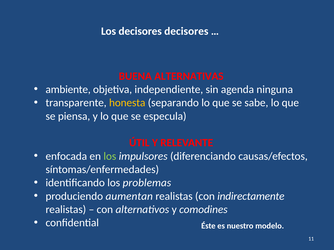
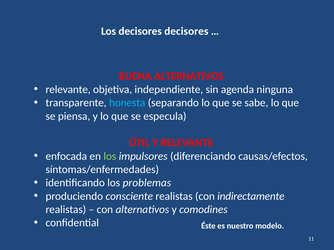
BUENA ALTERNATIVAS: ALTERNATIVAS -> ALTERNATIVOS (189, 76)
ambiente: ambiente -> relevante (68, 90)
honesta colour: yellow -> light blue (127, 103)
aumentan: aumentan -> consciente (129, 197)
